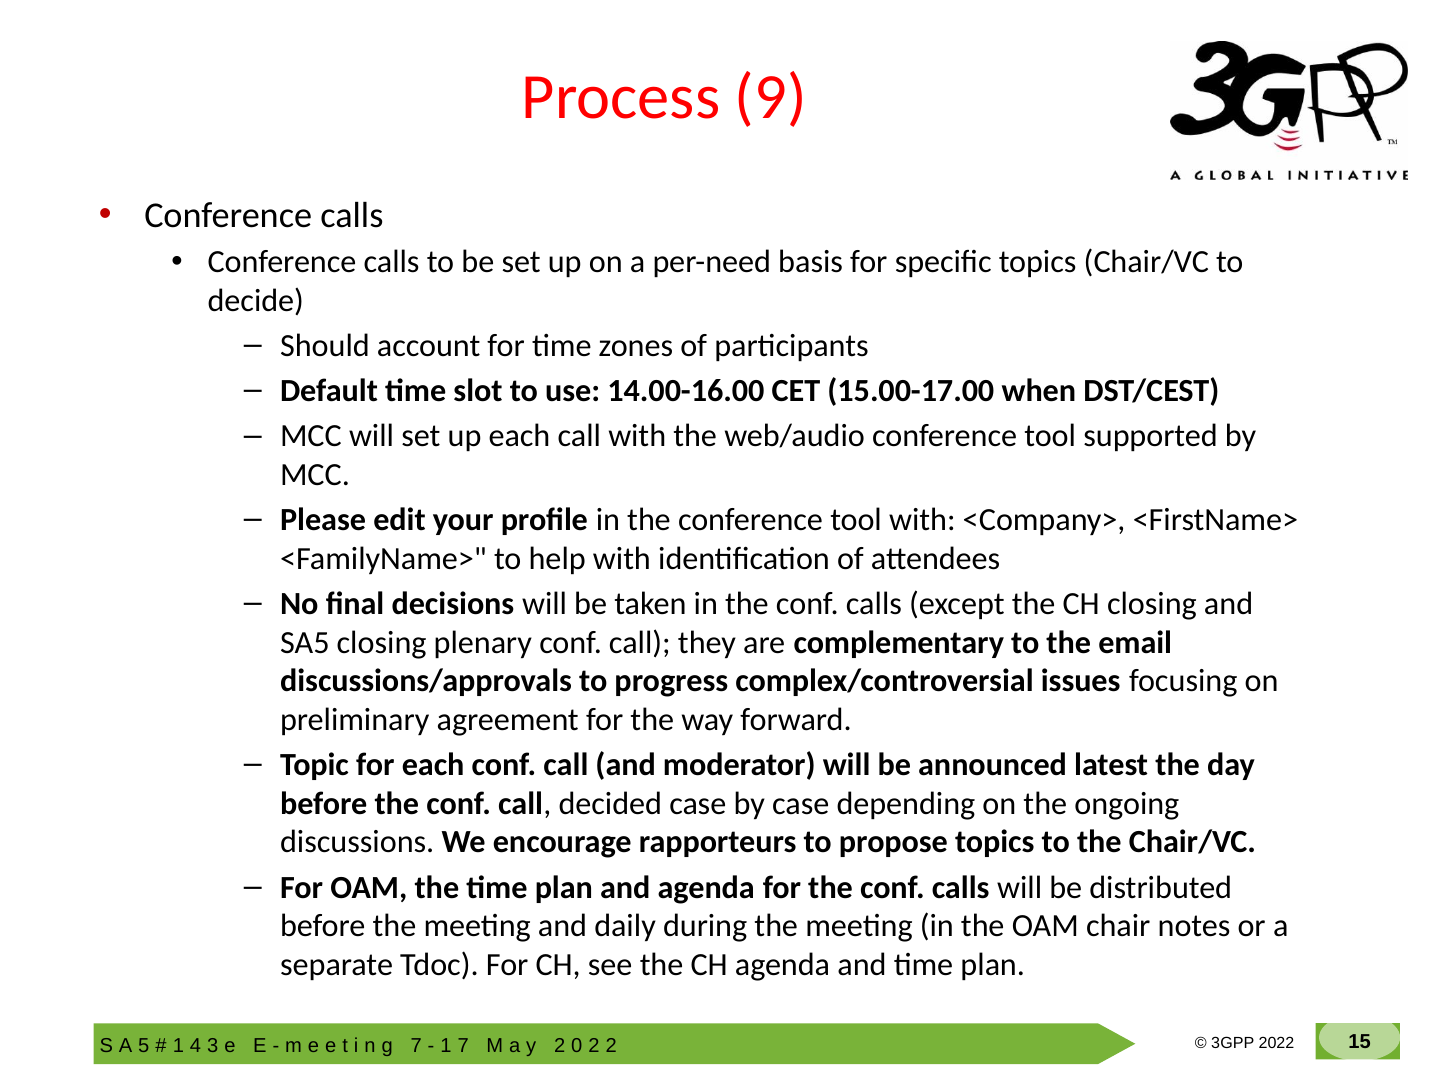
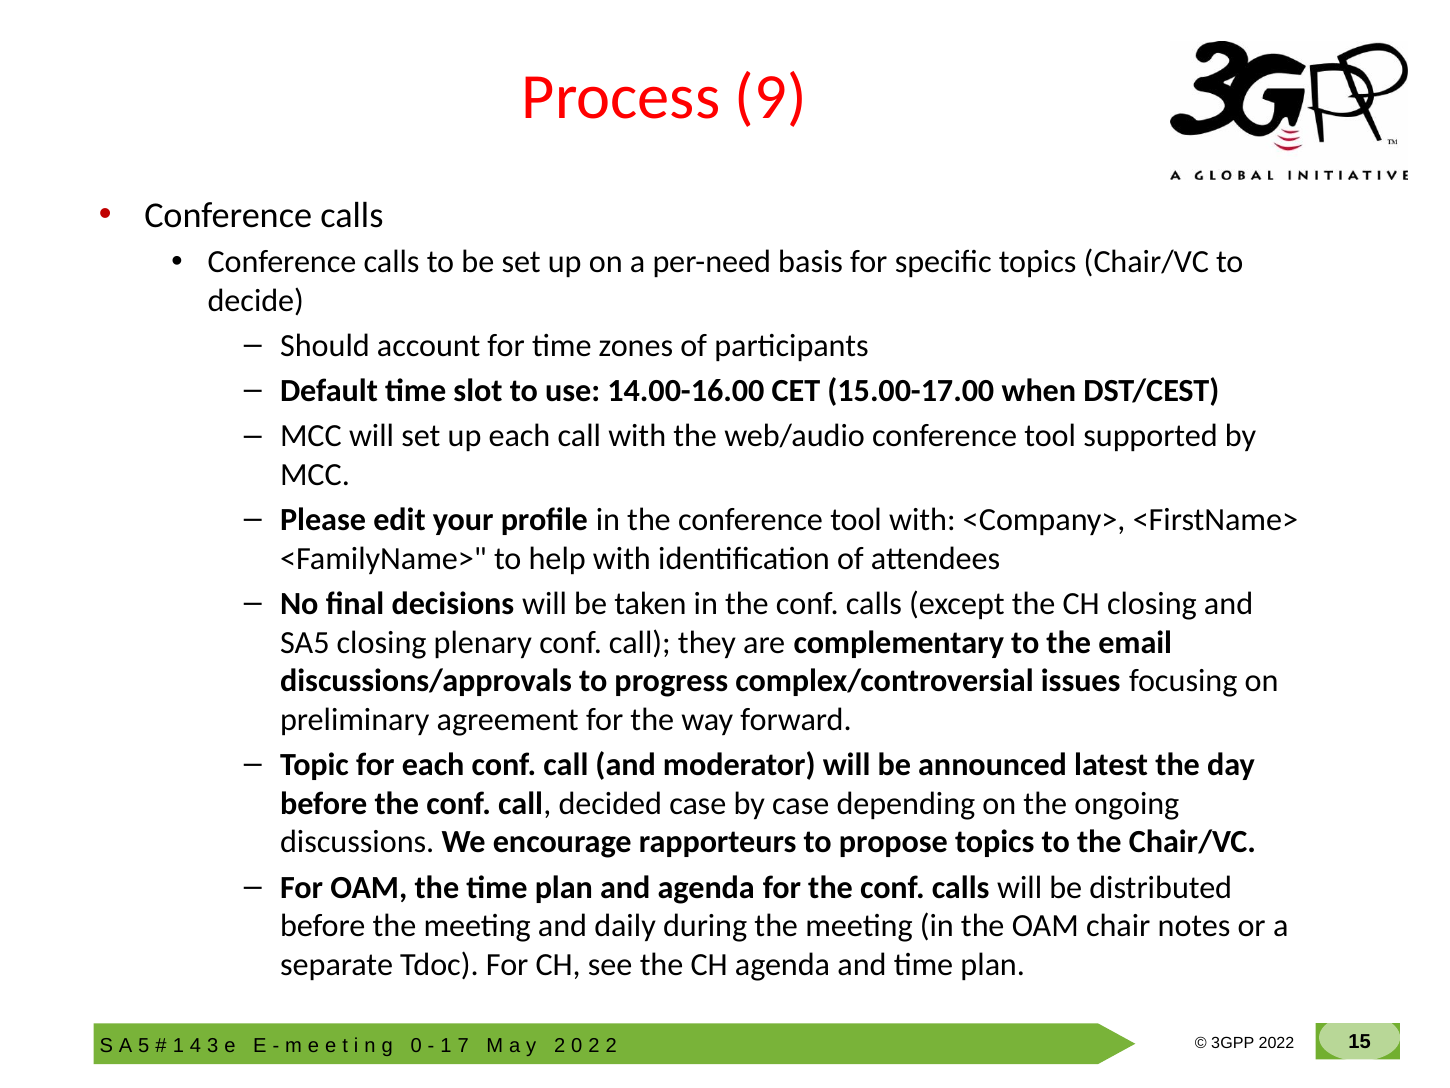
7: 7 -> 0 (416, 1046)
